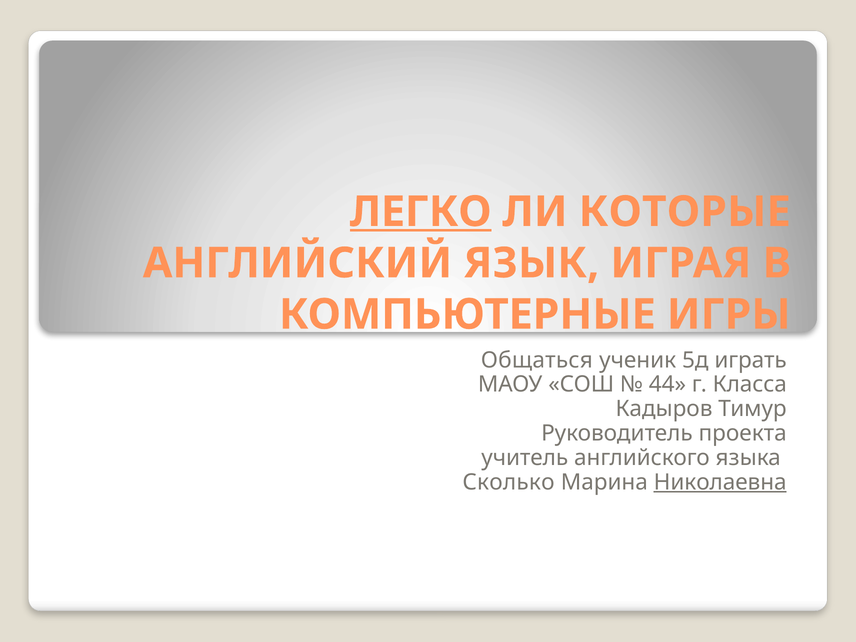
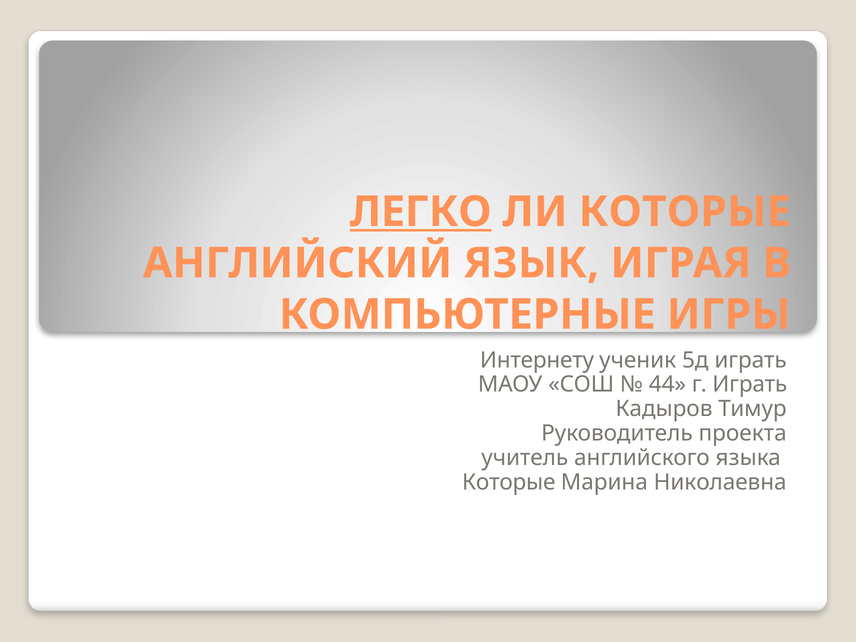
Общаться: Общаться -> Интернету (537, 360)
г Класса: Класса -> Играть (750, 384)
Сколько: Сколько -> Которые (509, 482)
Николаевна underline: present -> none (720, 482)
